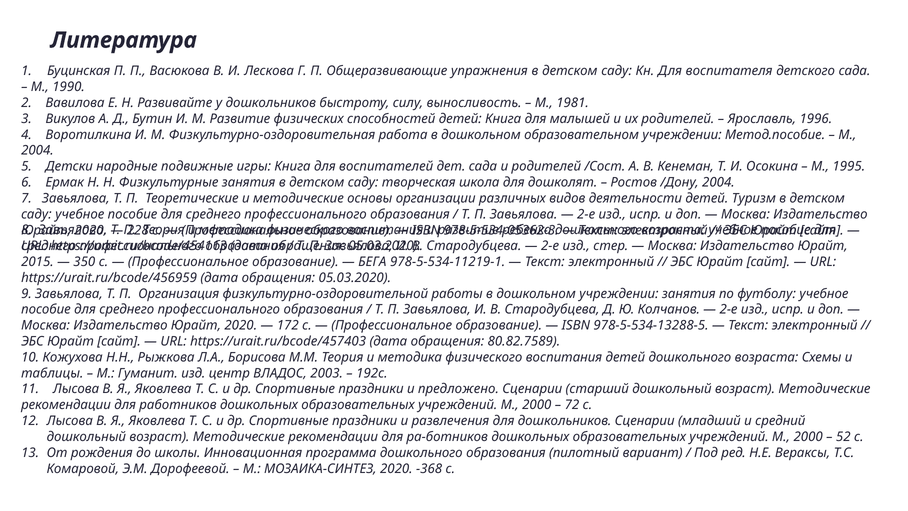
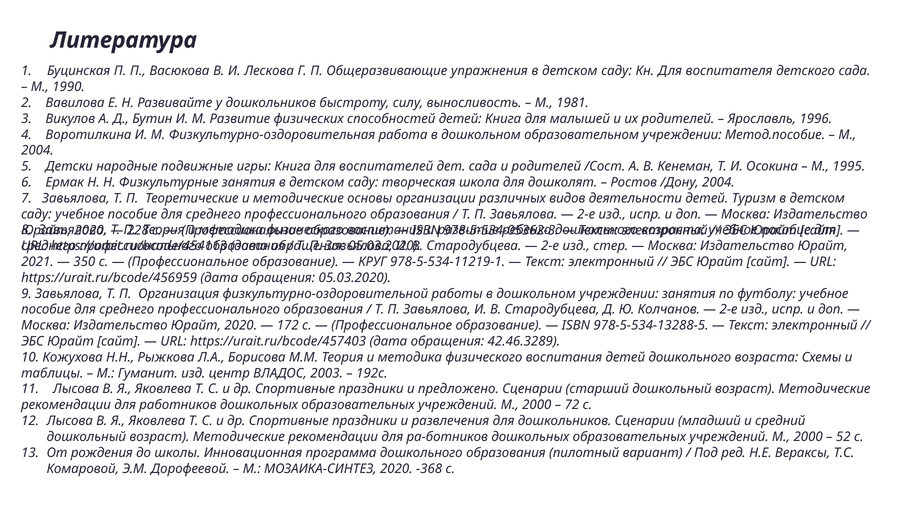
2015: 2015 -> 2021 (37, 262)
БЕГА: БЕГА -> КРУГ (372, 262)
80.82.7589: 80.82.7589 -> 42.46.3289 (524, 341)
